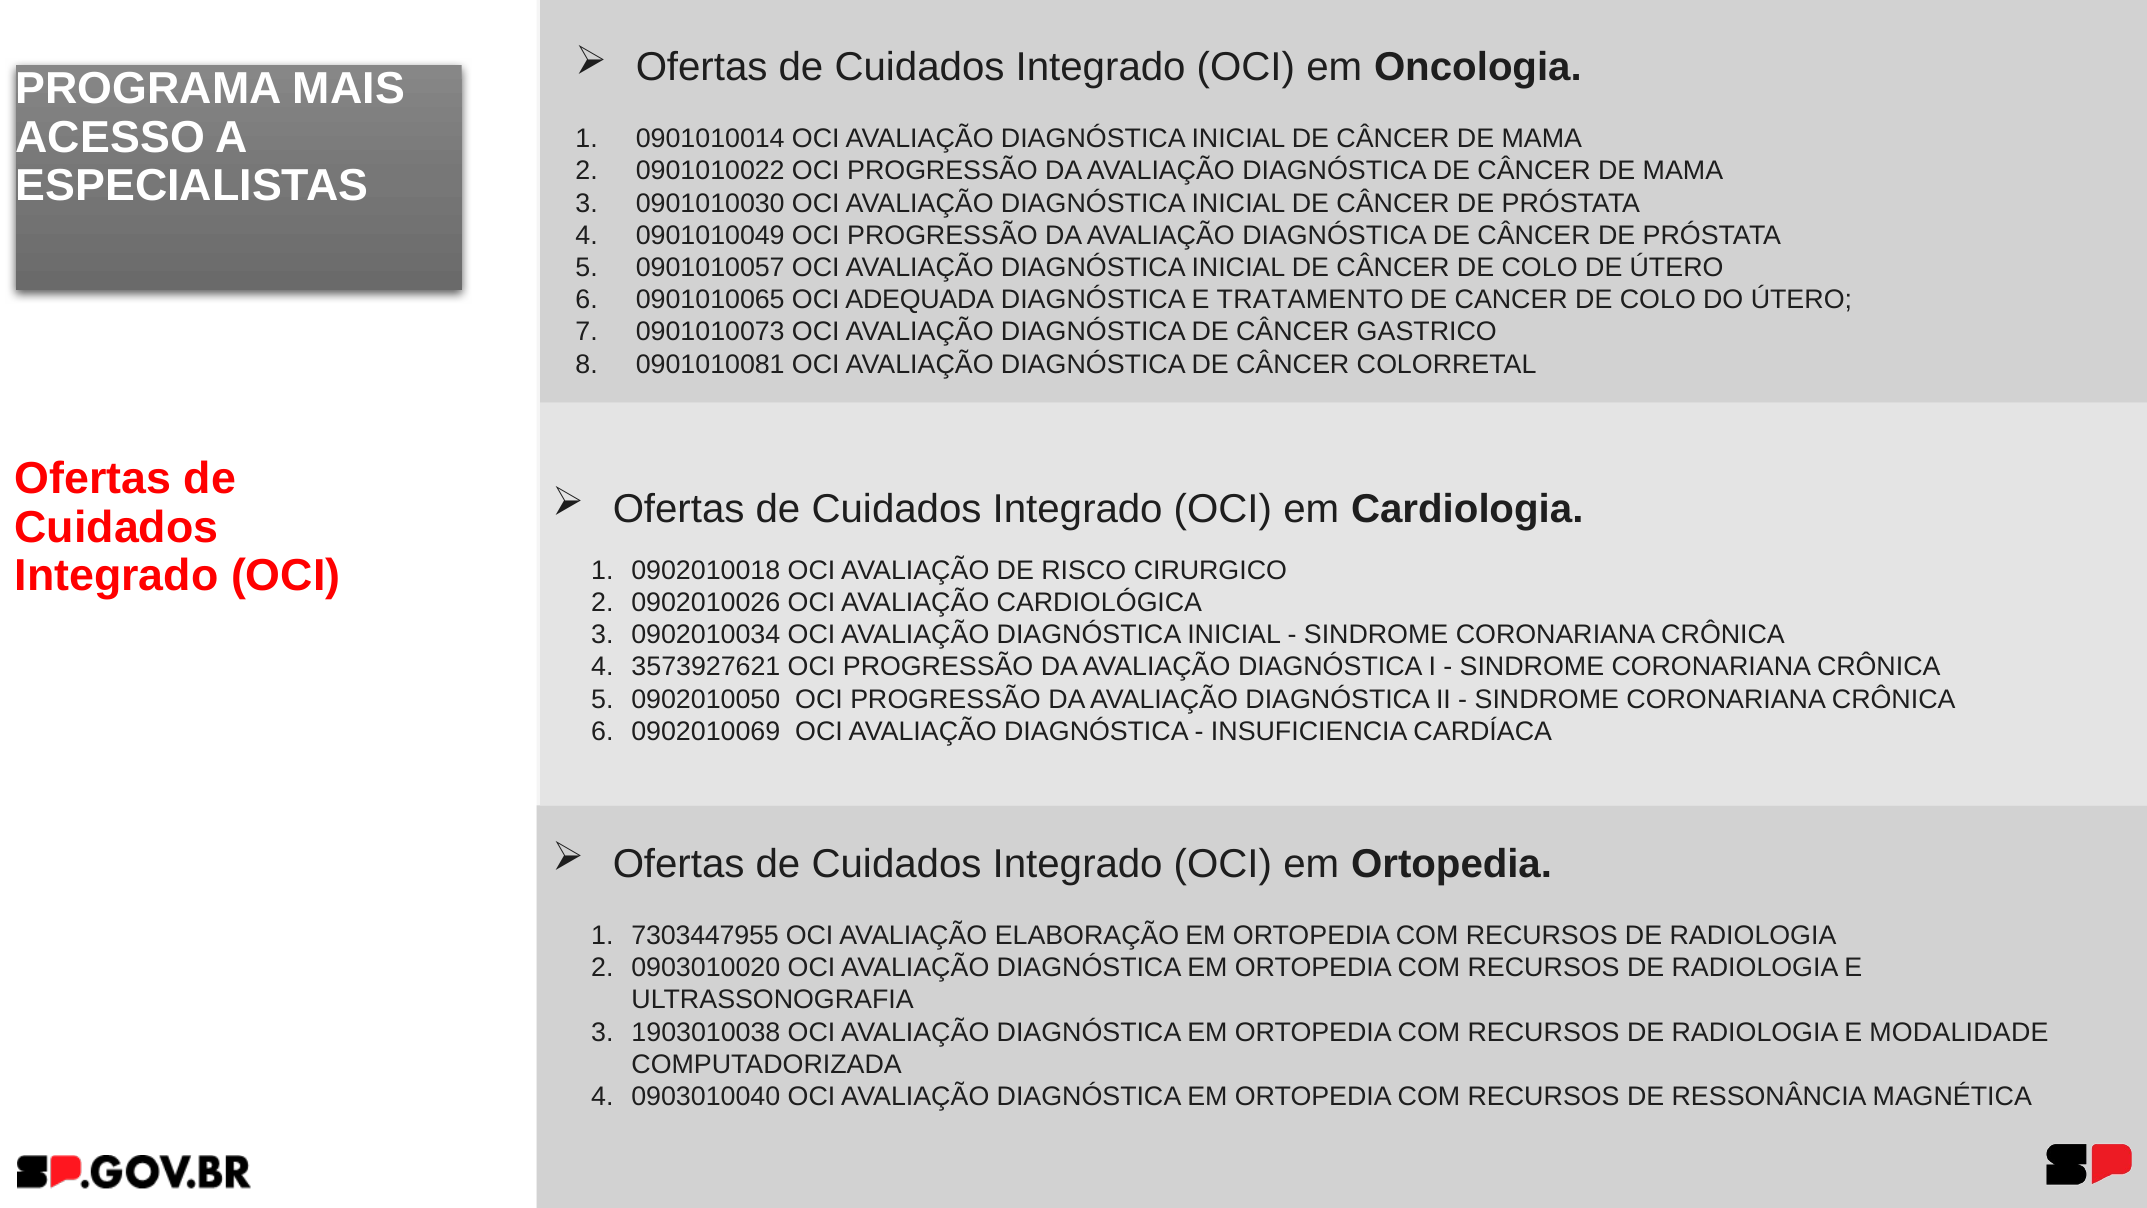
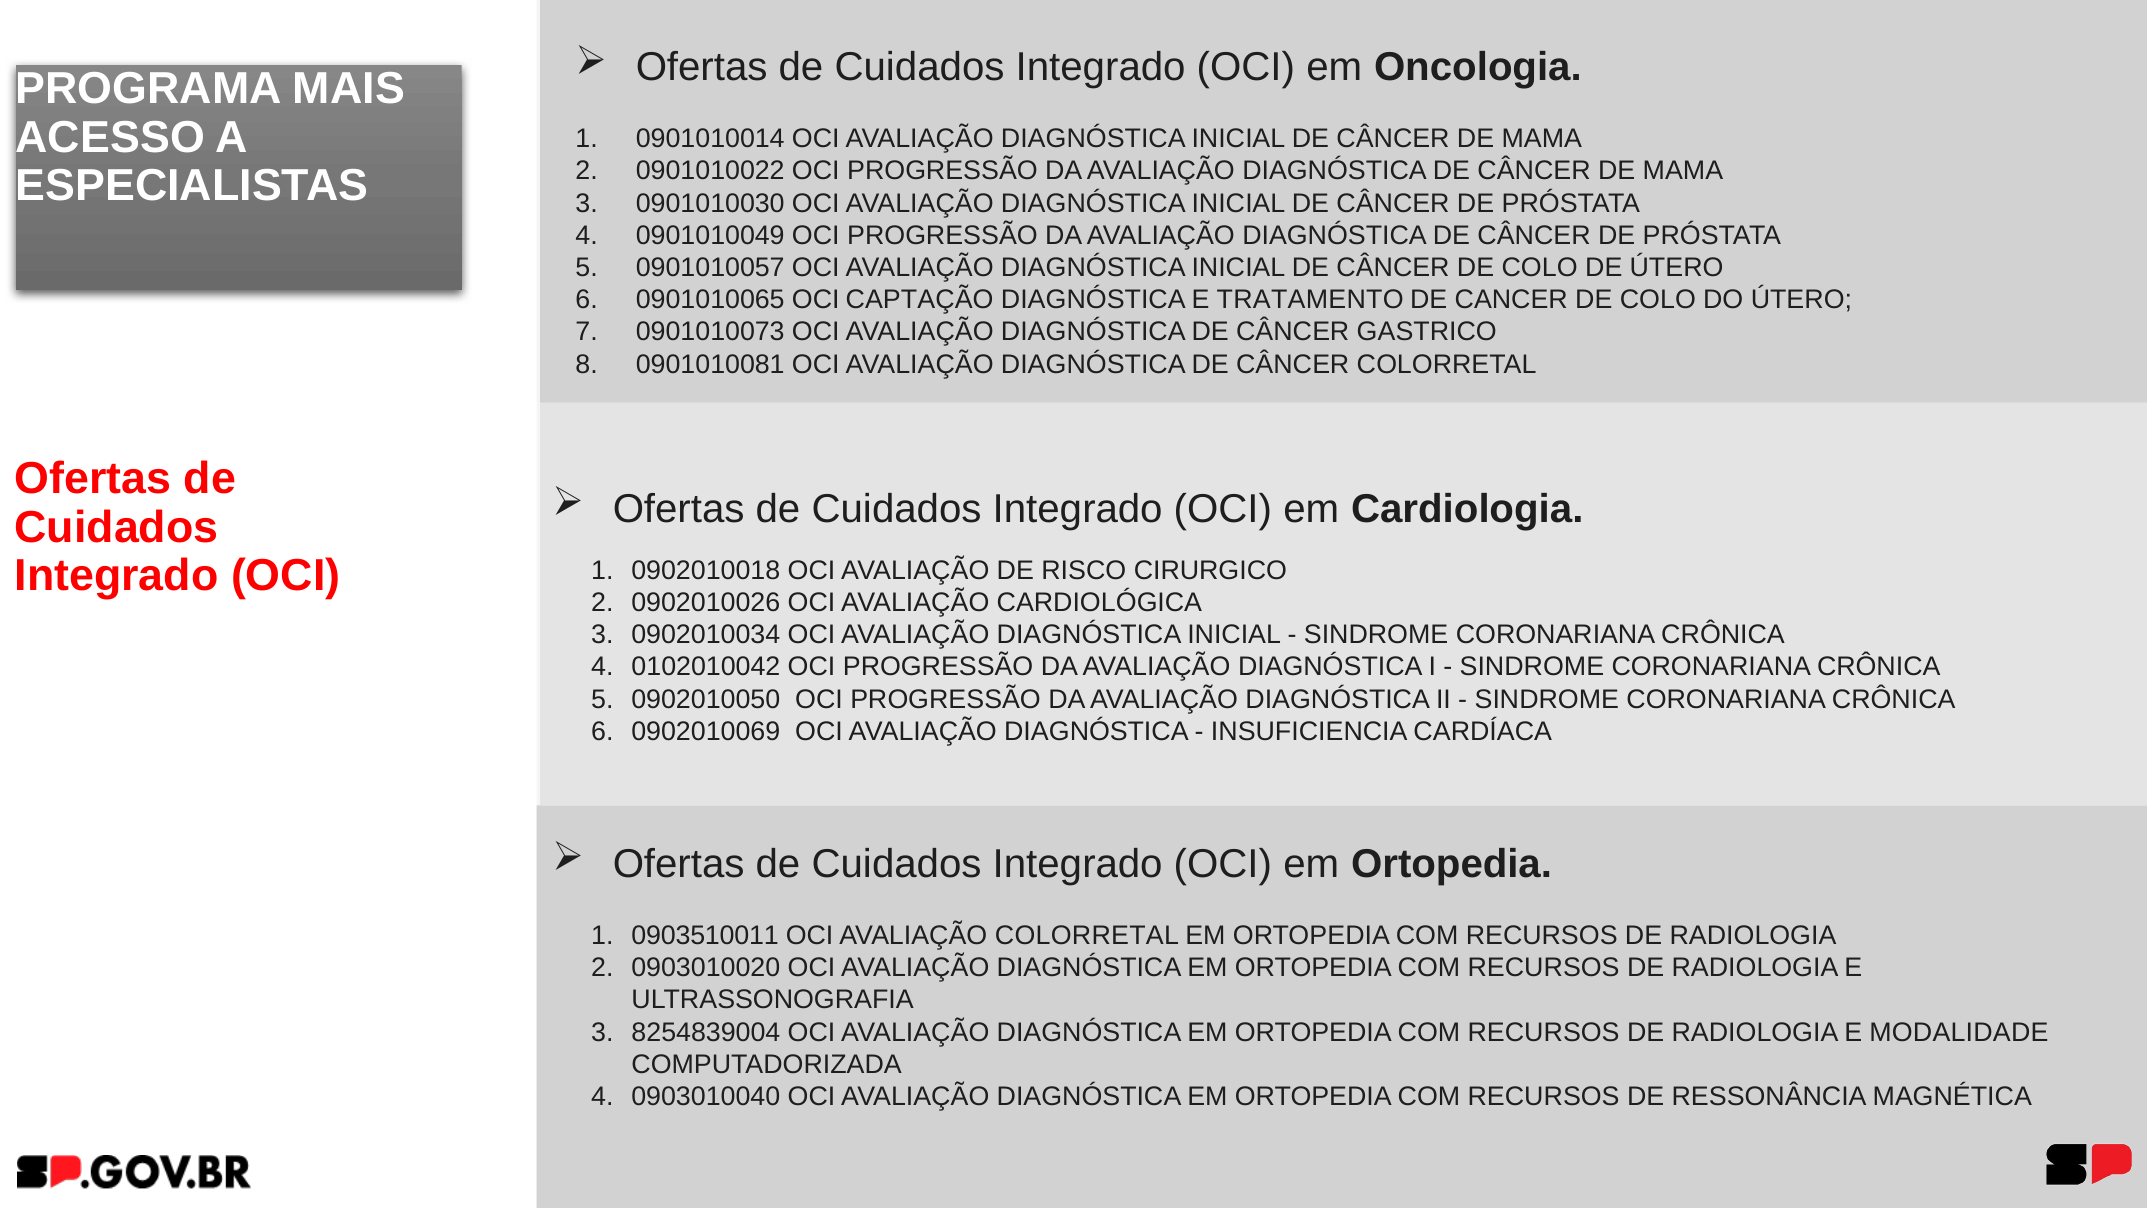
ADEQUADA: ADEQUADA -> CAPTAÇÃO (920, 300)
3573927621: 3573927621 -> 0102010042 (706, 667)
7303447955: 7303447955 -> 0903510011 (705, 935)
AVALIAÇÃO ELABORAÇÃO: ELABORAÇÃO -> COLORRETAL (1087, 935)
1903010038: 1903010038 -> 8254839004 (706, 1032)
